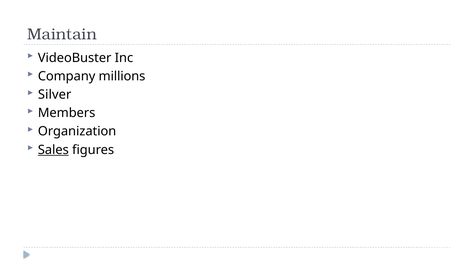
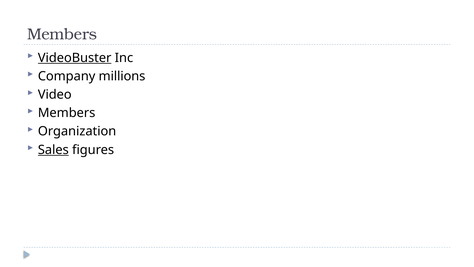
Maintain: Maintain -> Members (62, 34)
VideoBuster underline: none -> present (75, 58)
Silver: Silver -> Video (55, 94)
